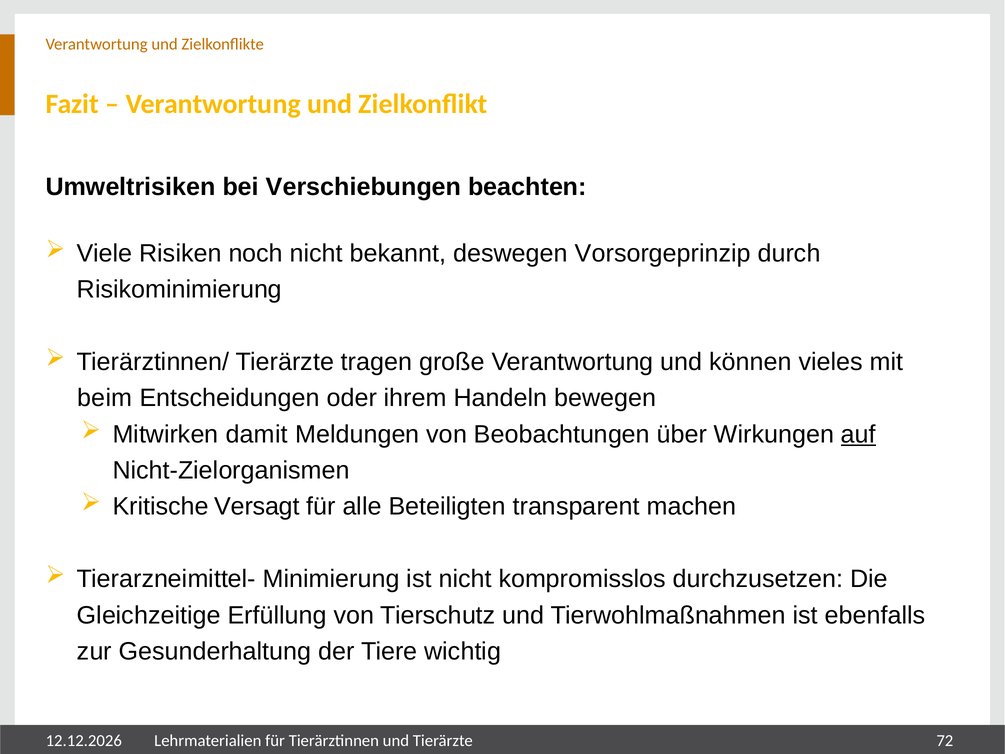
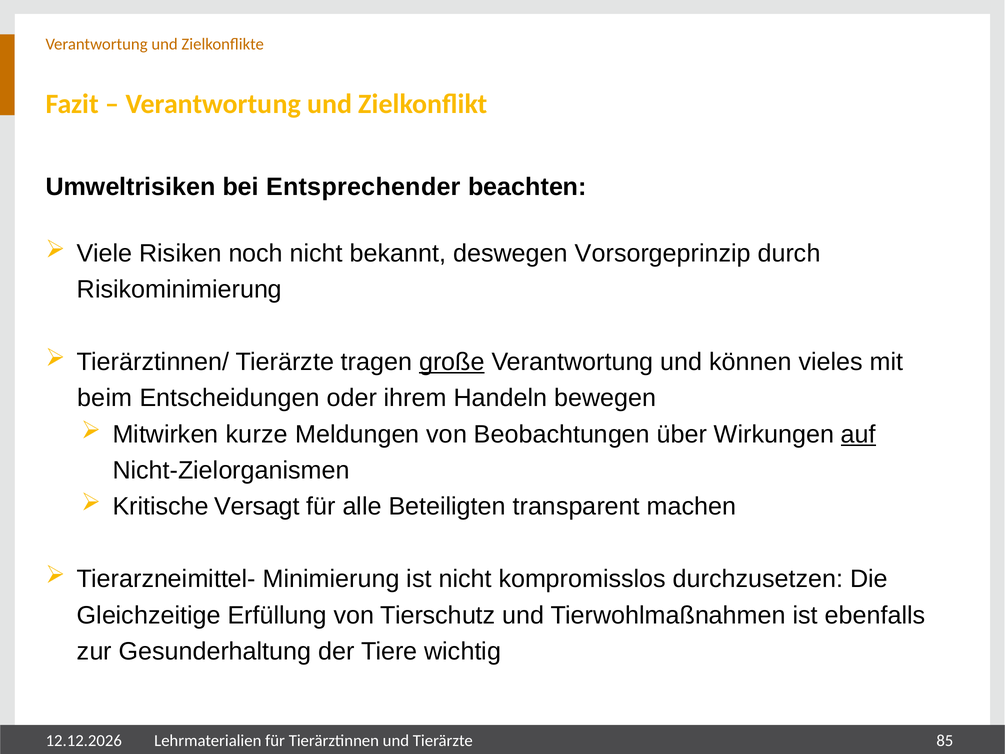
Verschiebungen: Verschiebungen -> Entsprechender (363, 187)
große underline: none -> present (452, 362)
damit: damit -> kurze (257, 434)
72: 72 -> 85 (945, 740)
